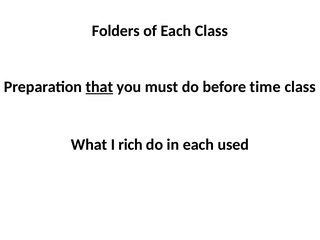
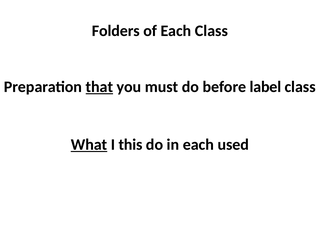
time: time -> label (265, 87)
What underline: none -> present (89, 145)
rich: rich -> this (131, 145)
